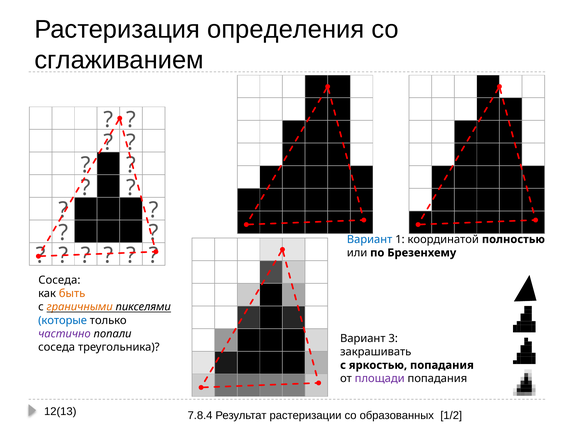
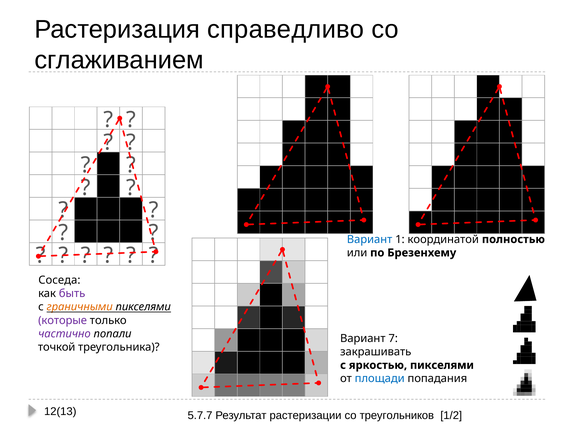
определения: определения -> справедливо (286, 29)
быть colour: orange -> purple (72, 293)
которые colour: blue -> purple (63, 320)
3: 3 -> 7 (393, 338)
соседа: соседа -> точкой (57, 347)
яркостью попадания: попадания -> пикселями (442, 365)
площади colour: purple -> blue (380, 378)
7.8.4: 7.8.4 -> 5.7.7 (200, 415)
образованных: образованных -> треугольников (397, 415)
